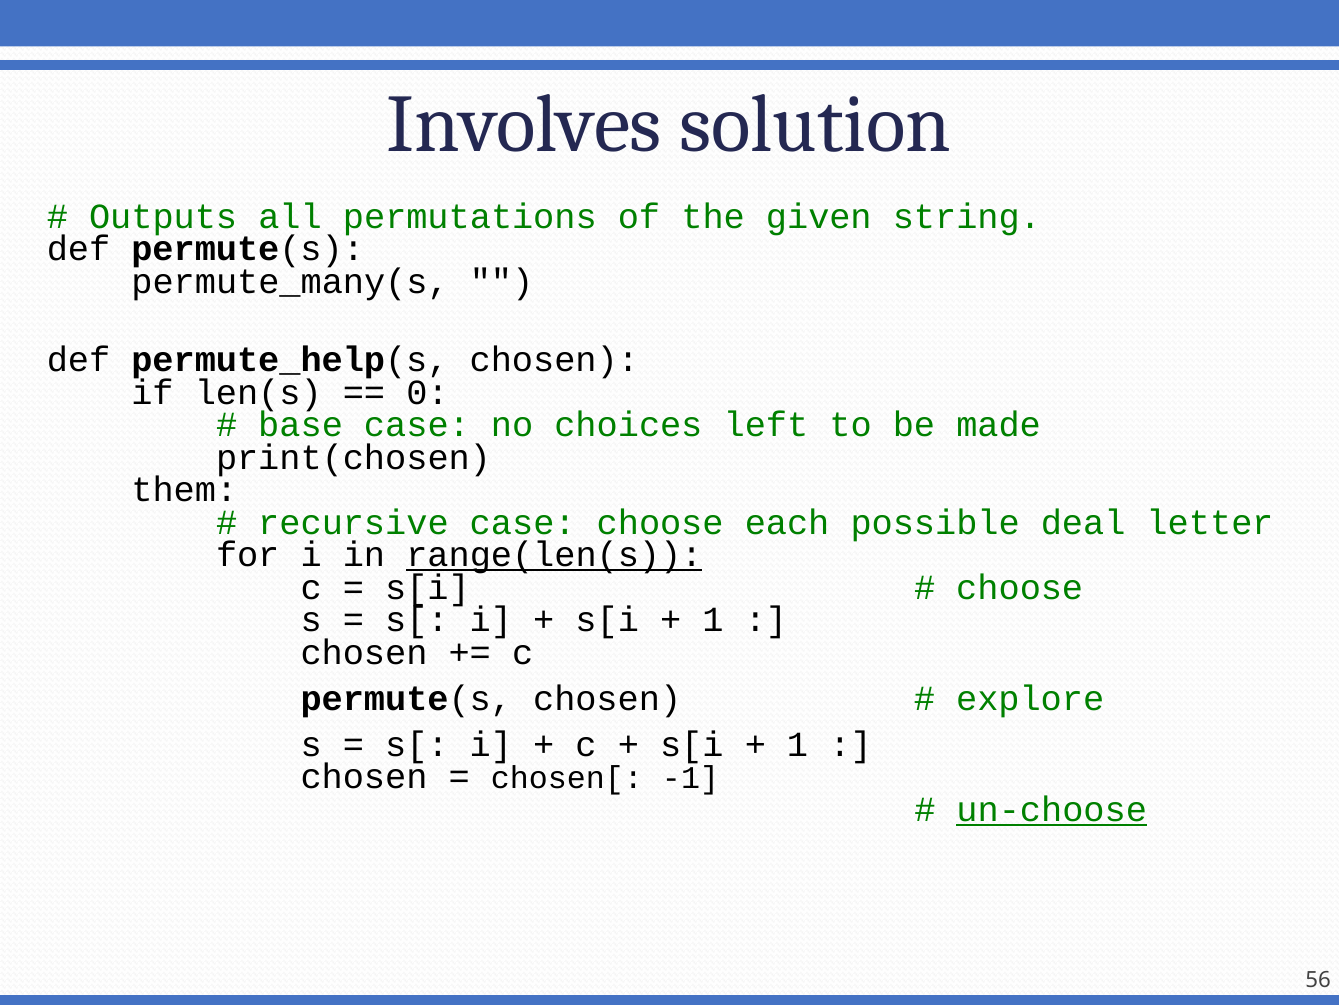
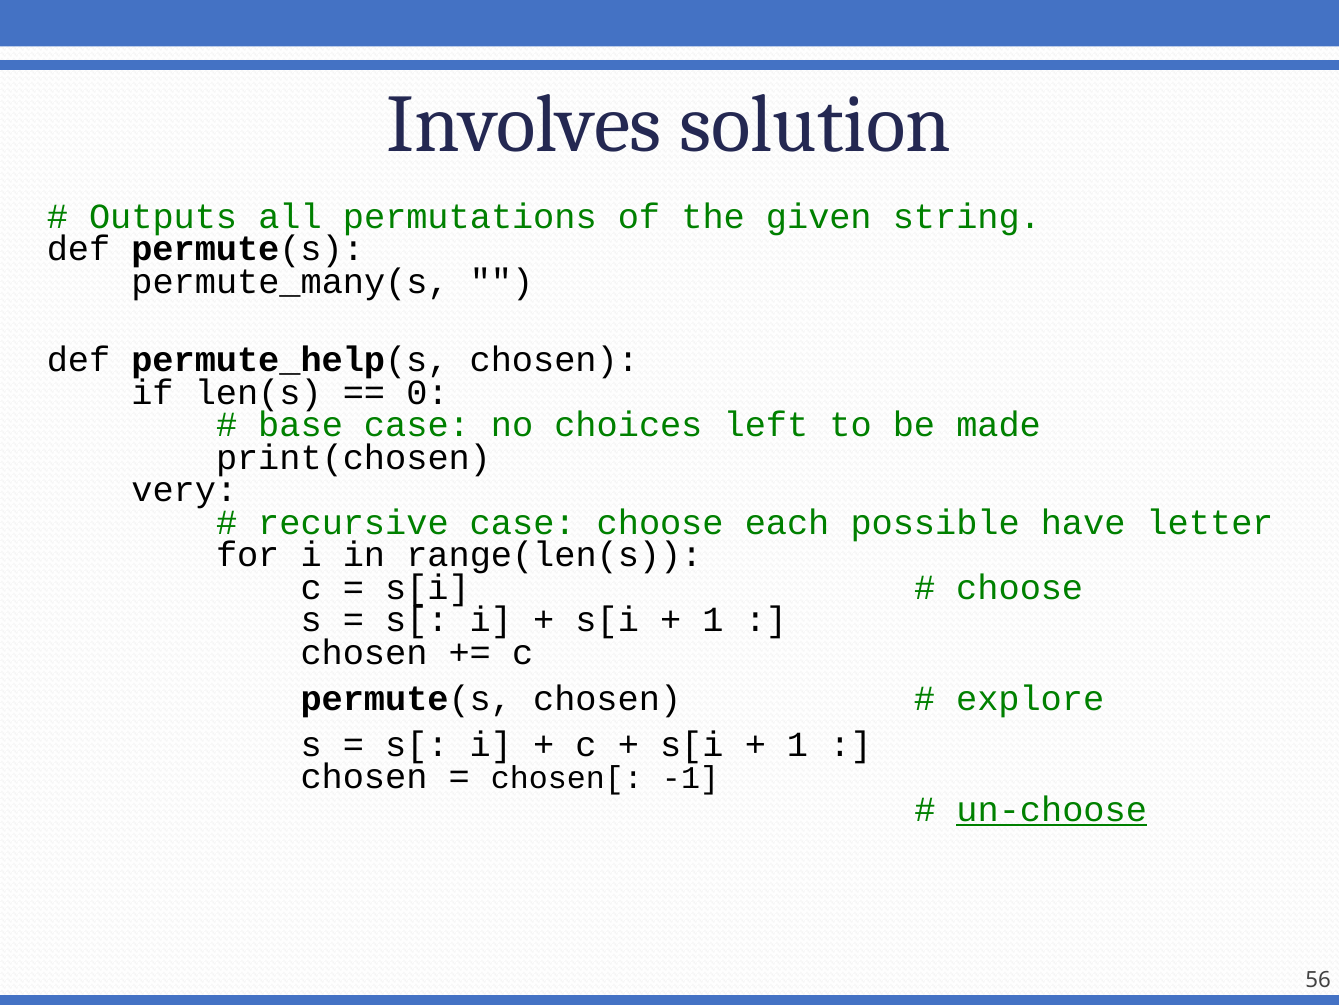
them: them -> very (184, 490)
deal: deal -> have (1083, 522)
range(len(s underline: present -> none (554, 555)
